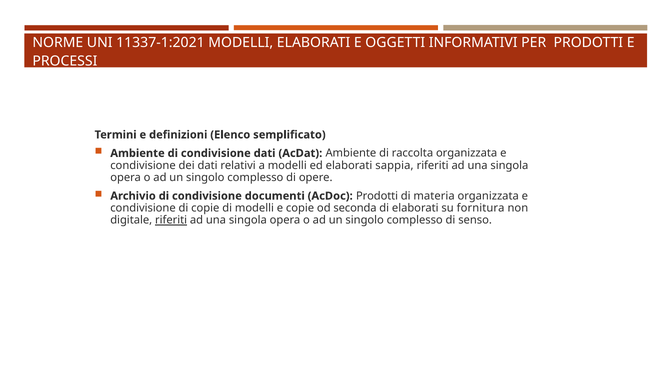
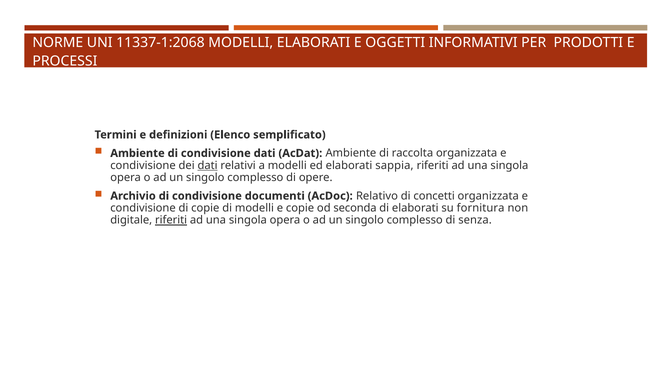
11337-1:2021: 11337-1:2021 -> 11337-1:2068 (160, 43)
dati underline: none -> present (208, 165)
AcDoc Prodotti: Prodotti -> Relativo (377, 196)
materia: materia -> concetti (434, 196)
senso: senso -> senza (475, 220)
